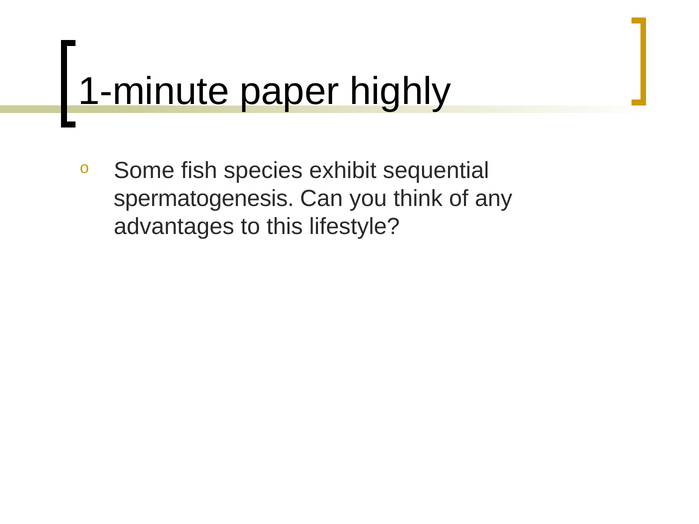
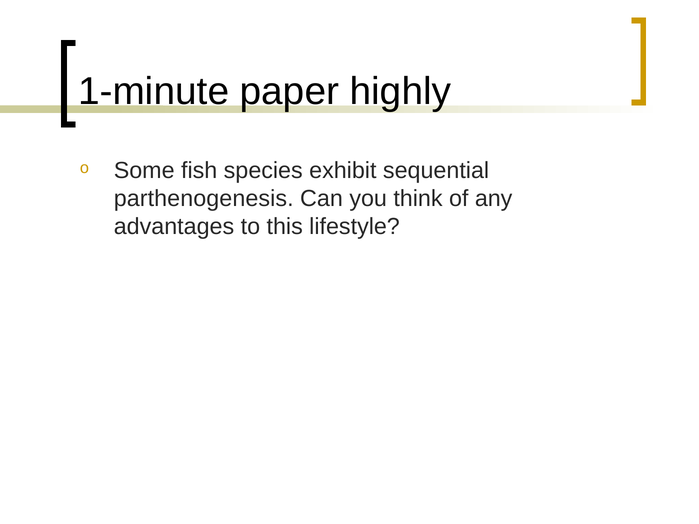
spermatogenesis: spermatogenesis -> parthenogenesis (204, 199)
